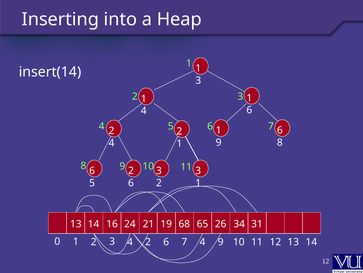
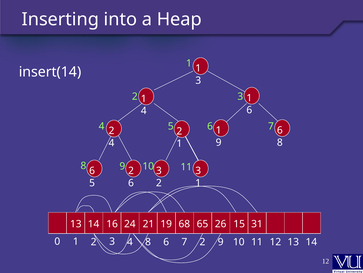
34: 34 -> 15 (239, 223)
3 4 2: 2 -> 8 (148, 241)
7 4: 4 -> 2 (202, 241)
